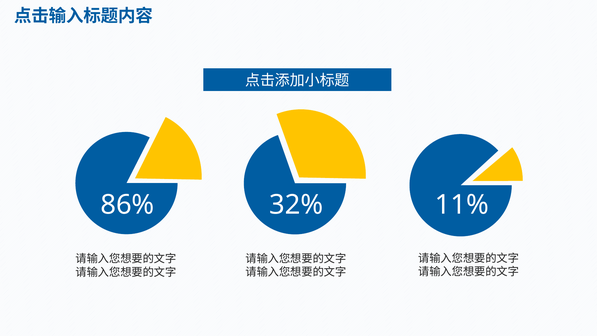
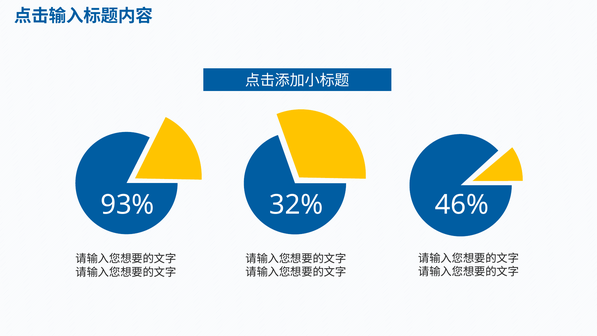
86%: 86% -> 93% (127, 205)
11%: 11% -> 46% (462, 205)
